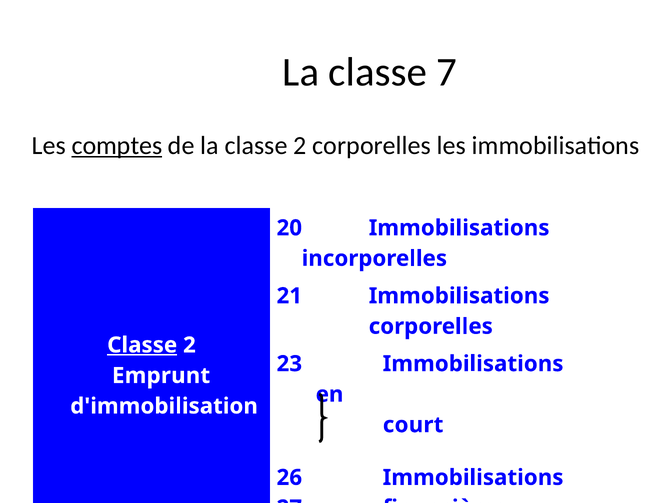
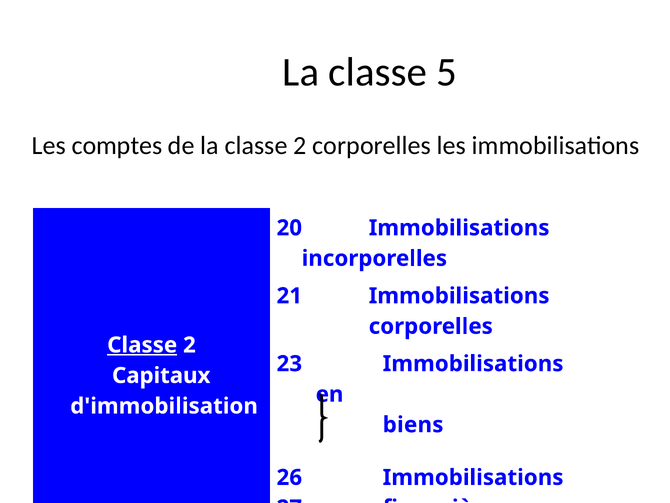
7: 7 -> 5 (447, 72)
comptes underline: present -> none (117, 145)
Emprunt: Emprunt -> Capitaux (161, 375)
court: court -> biens (413, 424)
